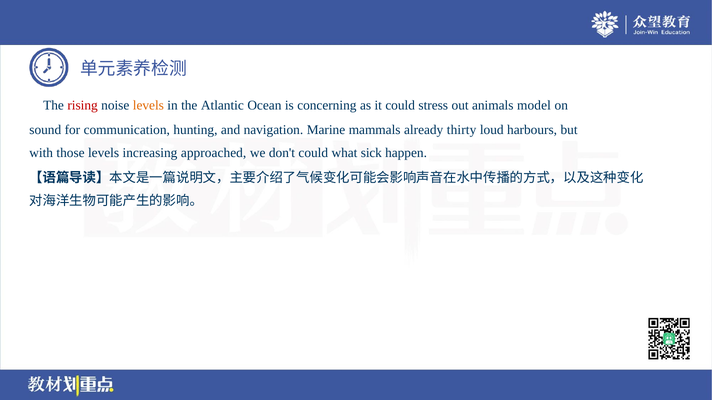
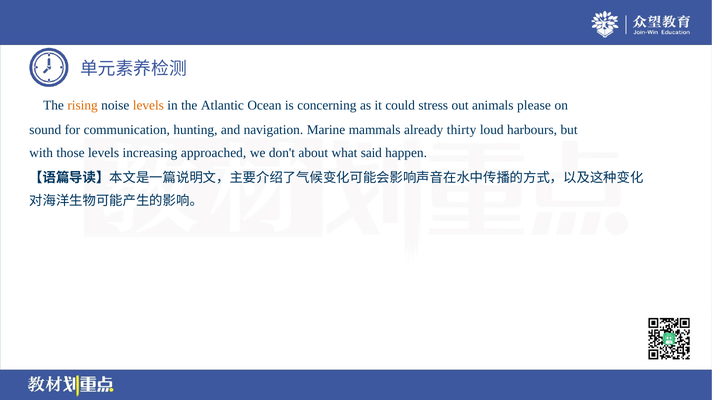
rising colour: red -> orange (83, 105)
model: model -> please (534, 105)
don't could: could -> about (313, 153)
sick: sick -> said (371, 153)
